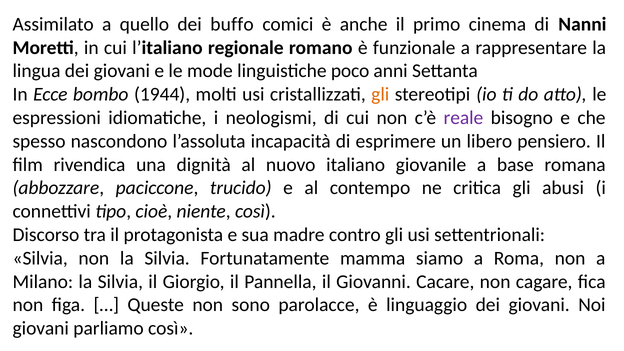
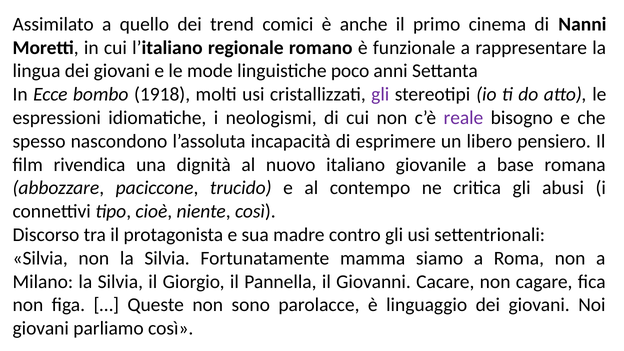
buffo: buffo -> trend (232, 24)
1944: 1944 -> 1918 (162, 94)
gli colour: orange -> purple (380, 94)
